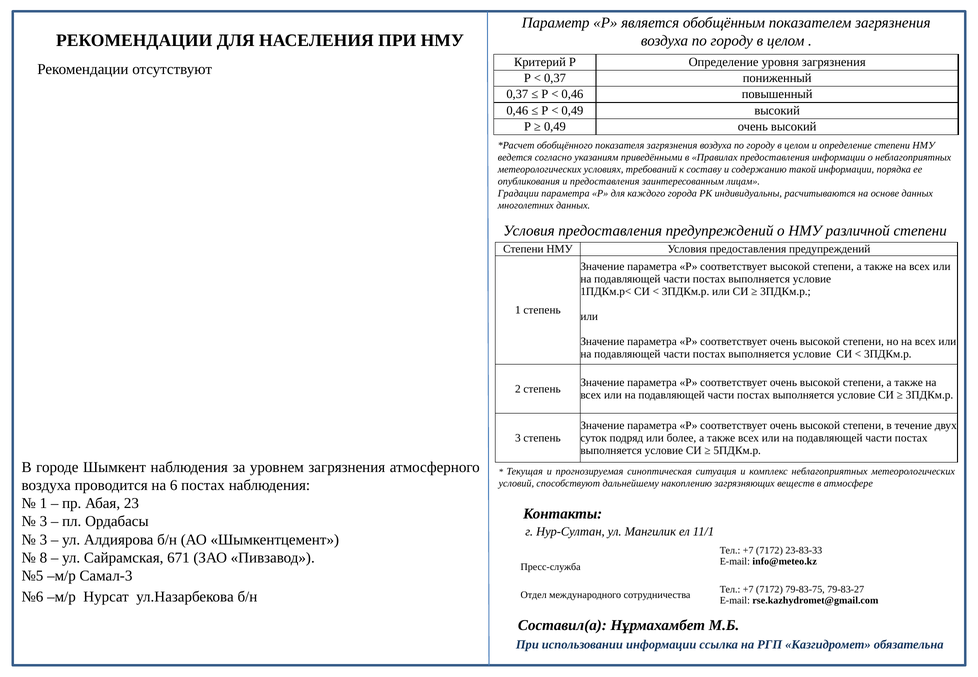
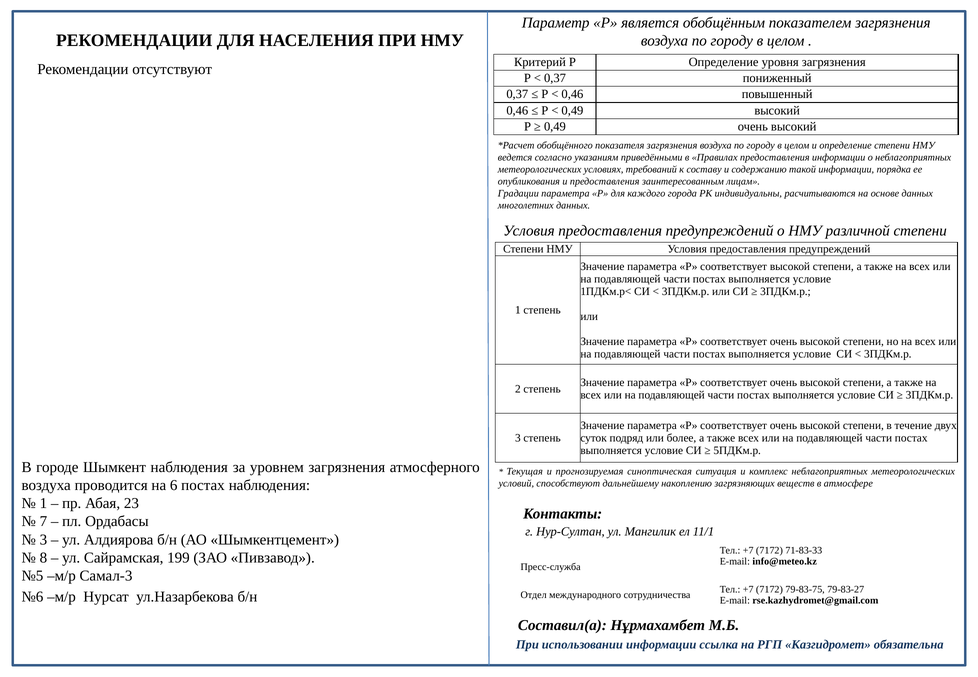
3: 3 -> 7 (43, 522)
23-83-33: 23-83-33 -> 71-83-33 (804, 550)
671: 671 -> 199 (178, 558)
